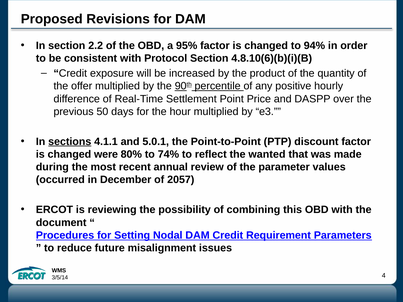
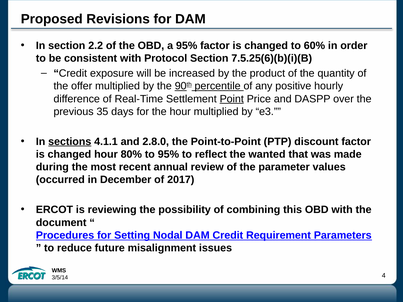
94%: 94% -> 60% (314, 46)
4.8.10(6)(b)(i)(B: 4.8.10(6)(b)(i)(B -> 7.5.25(6)(b)(i)(B (272, 58)
Point underline: none -> present (232, 99)
50: 50 -> 35 (102, 112)
5.0.1: 5.0.1 -> 2.8.0 (156, 142)
changed were: were -> hour (106, 154)
to 74%: 74% -> 95% (168, 154)
2057: 2057 -> 2017 (181, 180)
